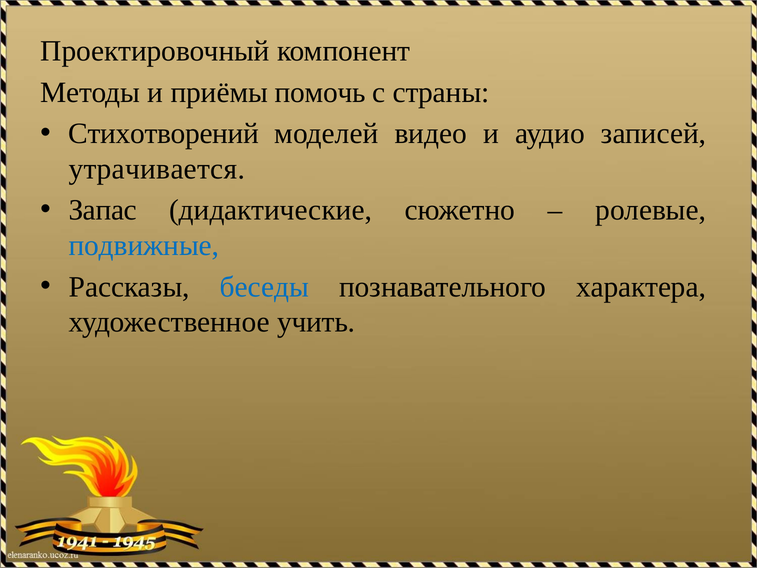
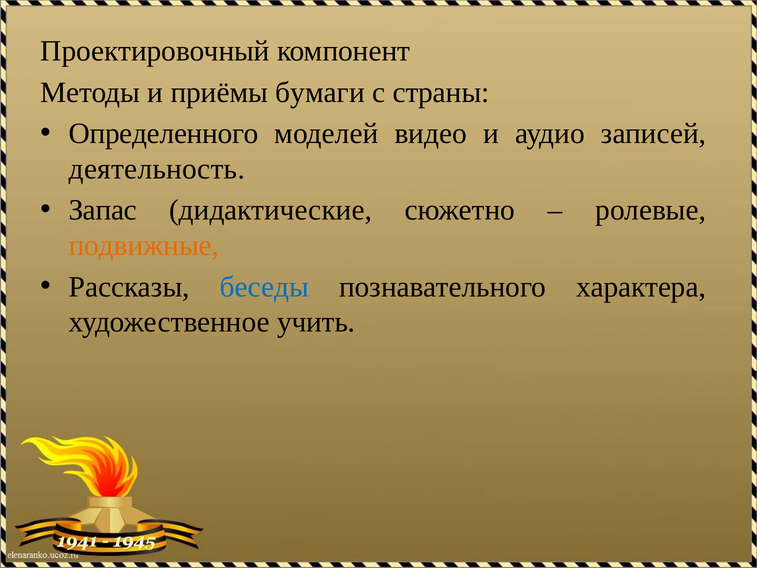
помочь: помочь -> бумаги (320, 92)
Стихотворений: Стихотворений -> Определенного (164, 134)
утрачивается: утрачивается -> деятельность (157, 169)
подвижные colour: blue -> orange (144, 245)
